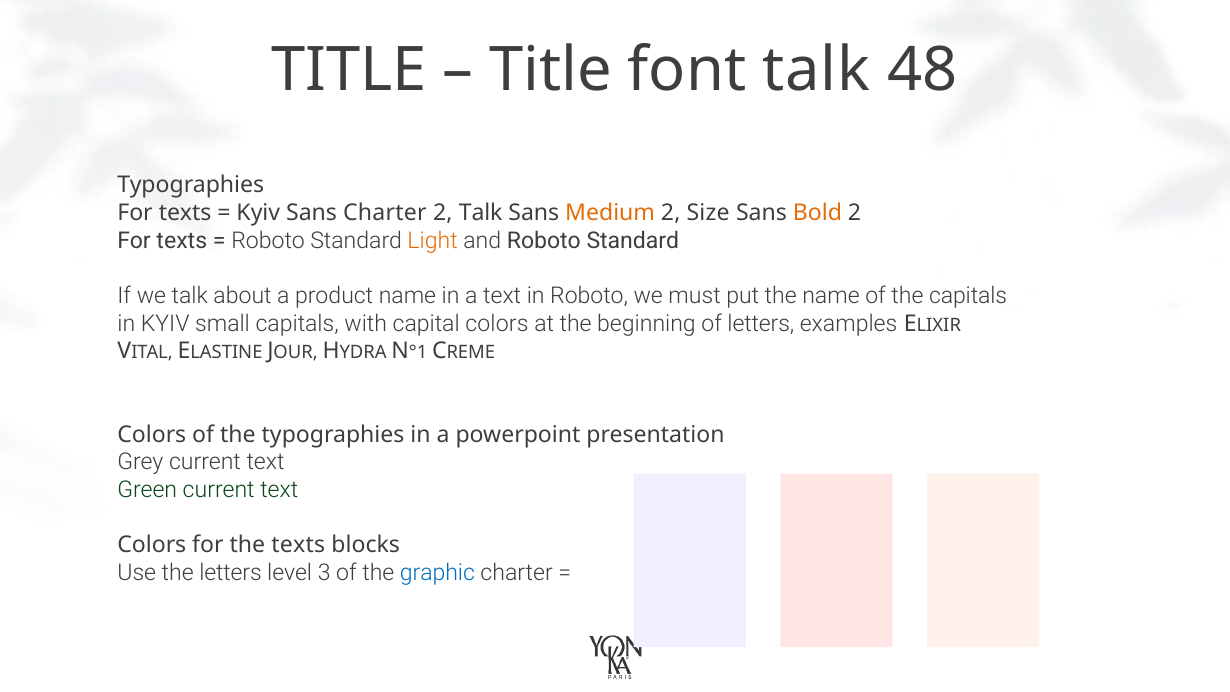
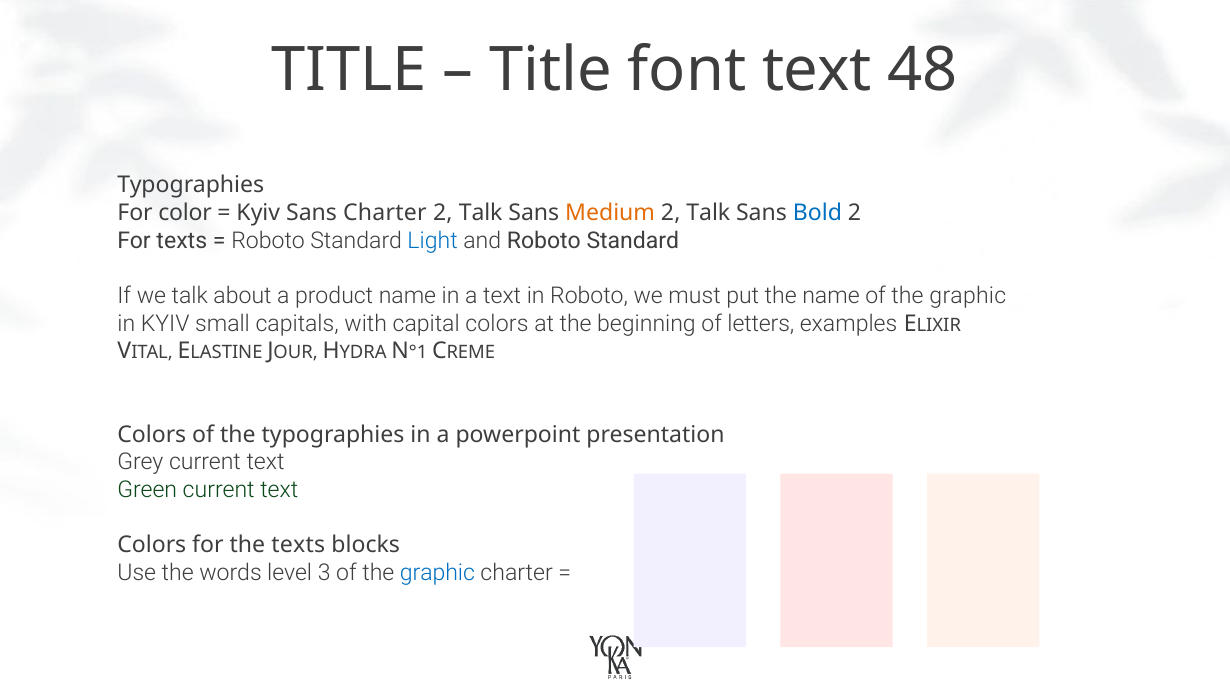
font talk: talk -> text (817, 70)
texts: texts -> color (185, 213)
Size: Size -> Talk (708, 213)
Bold colour: orange -> blue (817, 213)
Light colour: orange -> blue (433, 241)
name of the capitals: capitals -> graphic (968, 296)
the letters: letters -> words (230, 573)
